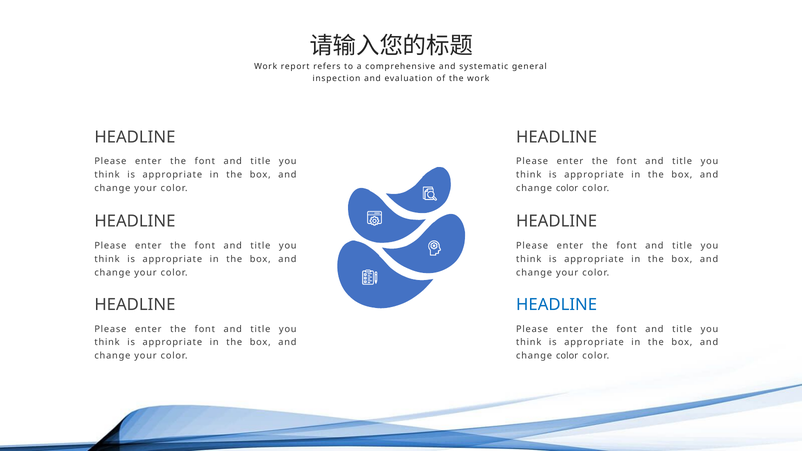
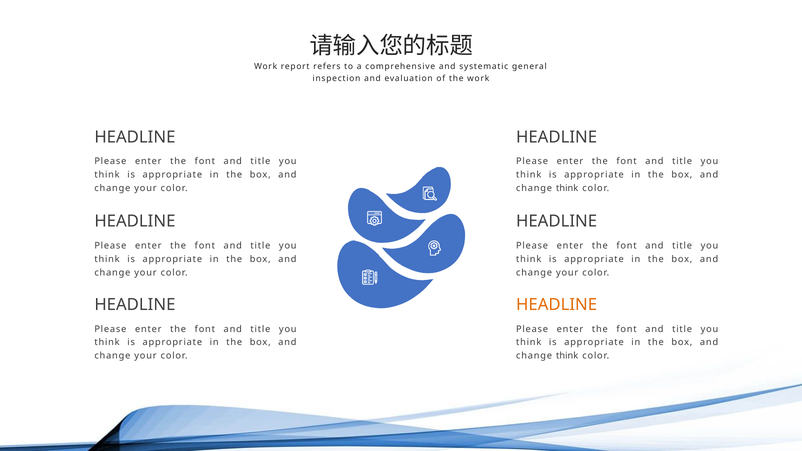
color: color -> think (567, 188)
HEADLINE colour: blue -> orange (557, 305)
color: color -> think (567, 356)
